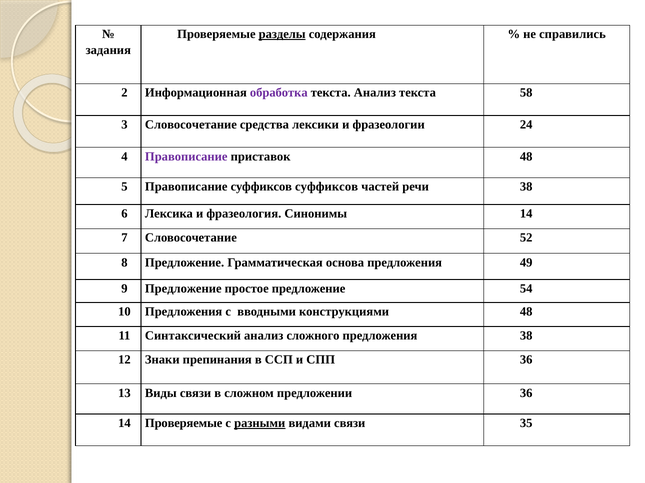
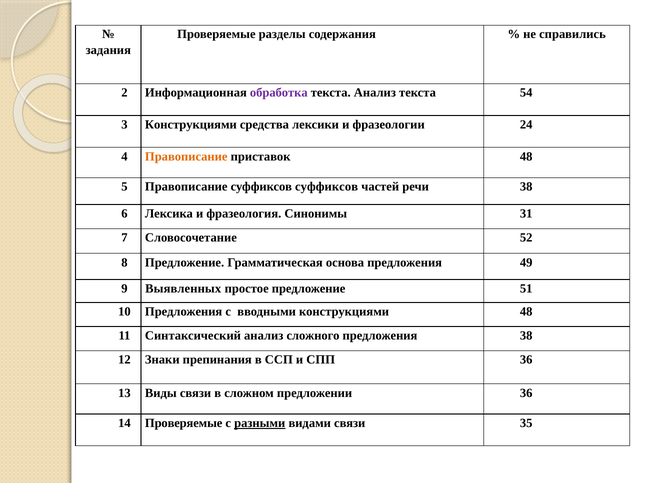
разделы underline: present -> none (282, 34)
58: 58 -> 54 (526, 93)
3 Словосочетание: Словосочетание -> Конструкциями (191, 125)
Правописание colour: purple -> orange (186, 157)
Синонимы 14: 14 -> 31 (526, 214)
9 Предложение: Предложение -> Выявленных (183, 289)
54: 54 -> 51 (526, 289)
